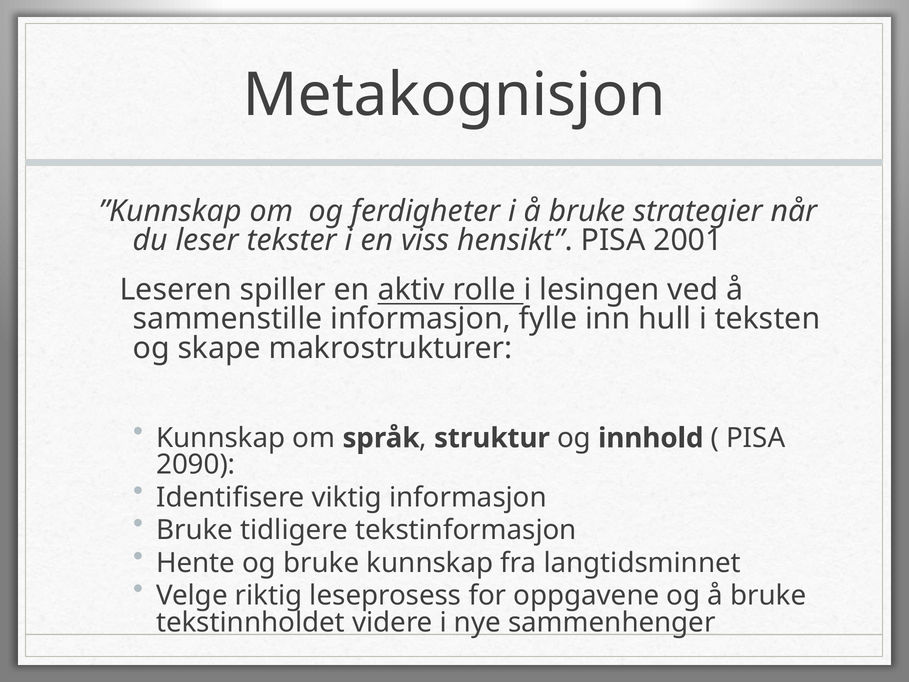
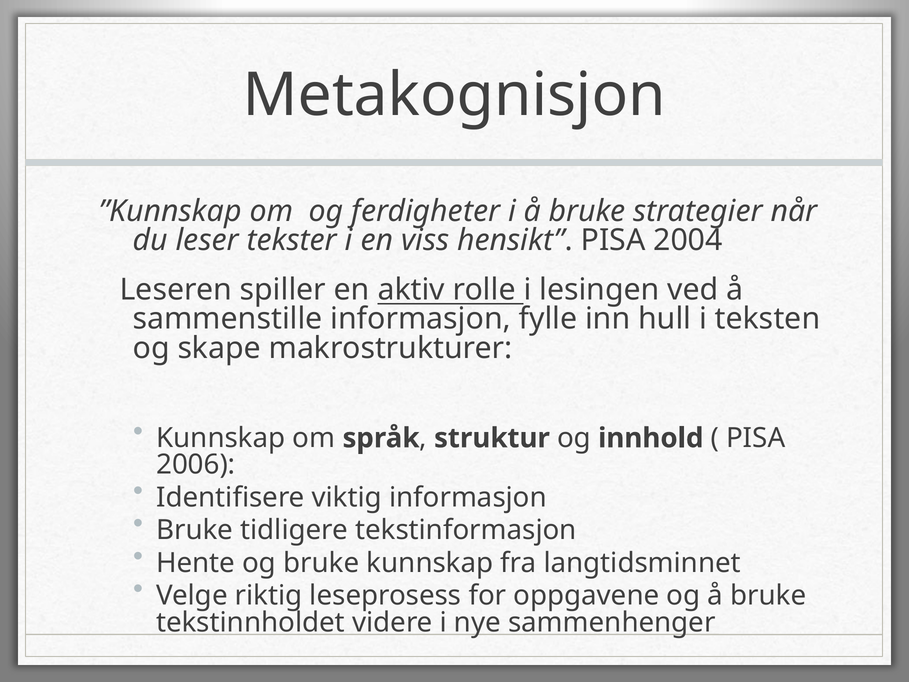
2001: 2001 -> 2004 (688, 240)
2090: 2090 -> 2006 (196, 465)
